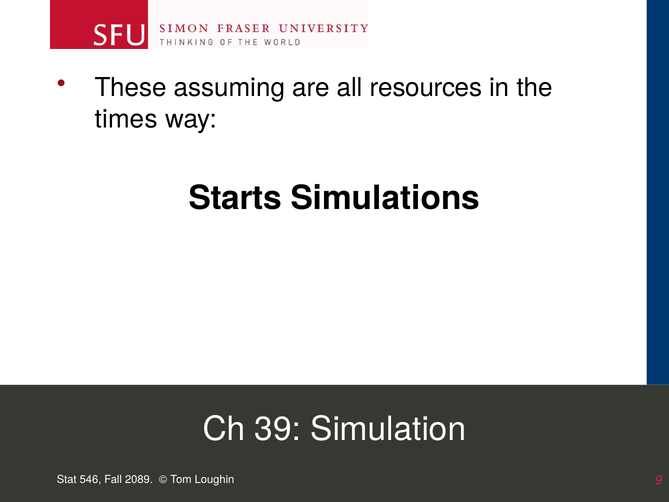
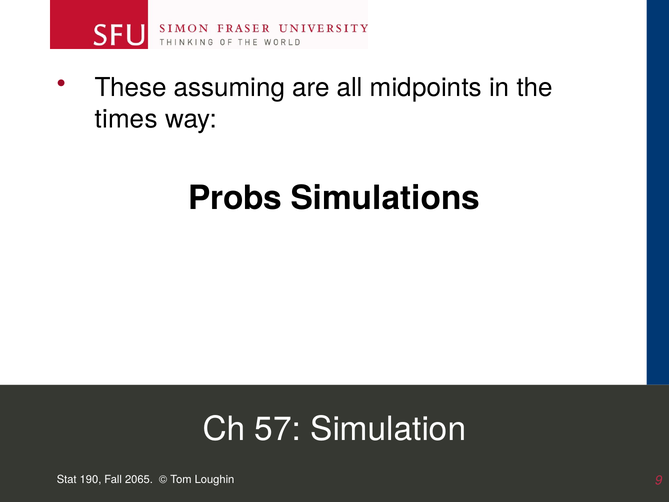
resources: resources -> midpoints (426, 88)
Starts: Starts -> Probs (235, 198)
39: 39 -> 57 (278, 429)
546: 546 -> 190 (91, 479)
2089: 2089 -> 2065 (139, 479)
